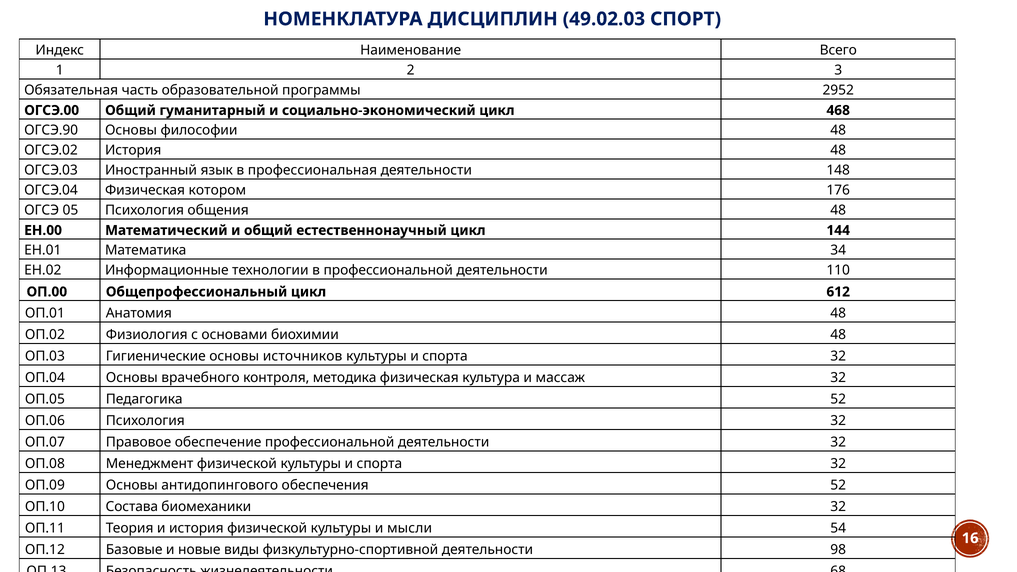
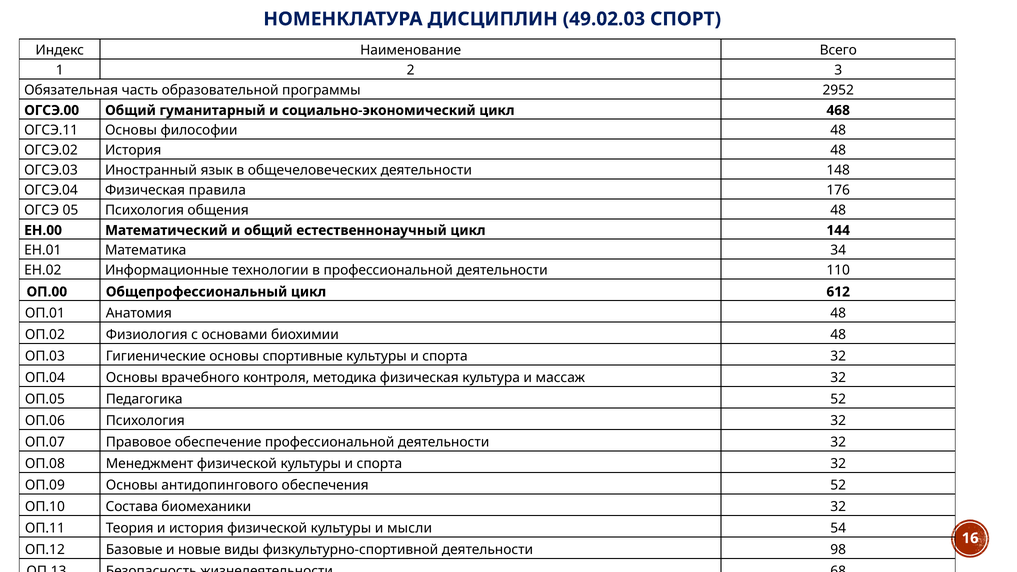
ОГСЭ.90: ОГСЭ.90 -> ОГСЭ.11 (51, 130)
профессиональная: профессиональная -> общечеловеческих (312, 170)
котором: котором -> правила (217, 190)
источников: источников -> спортивные (303, 356)
